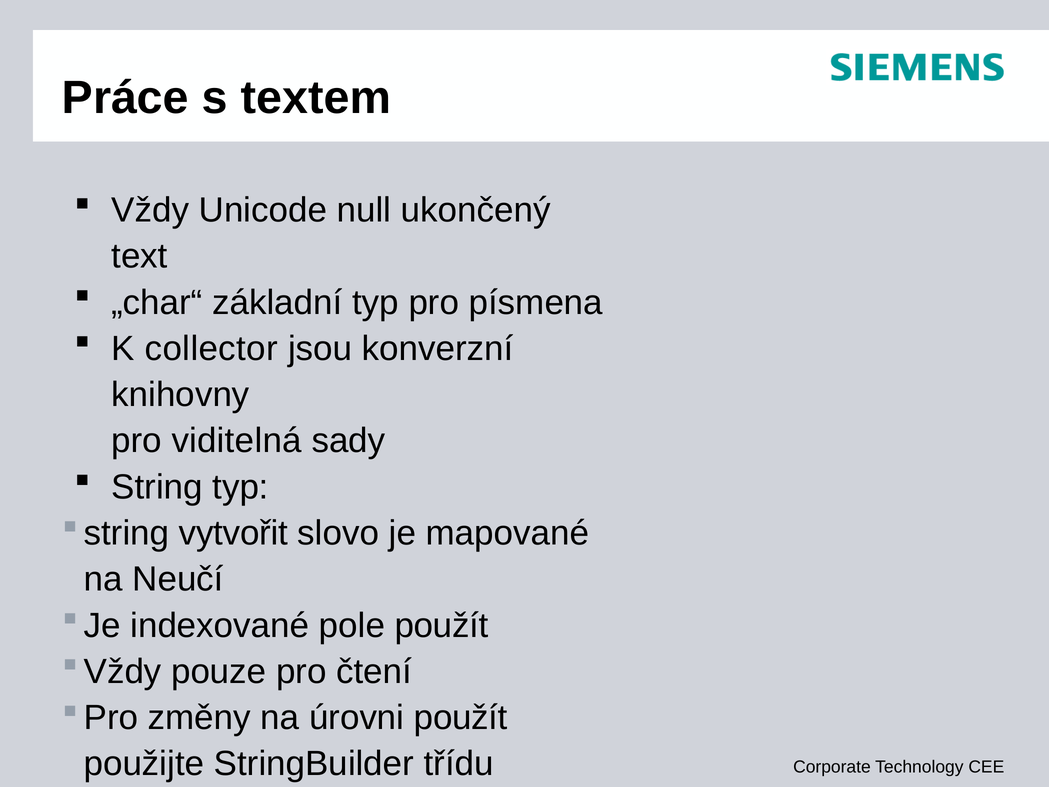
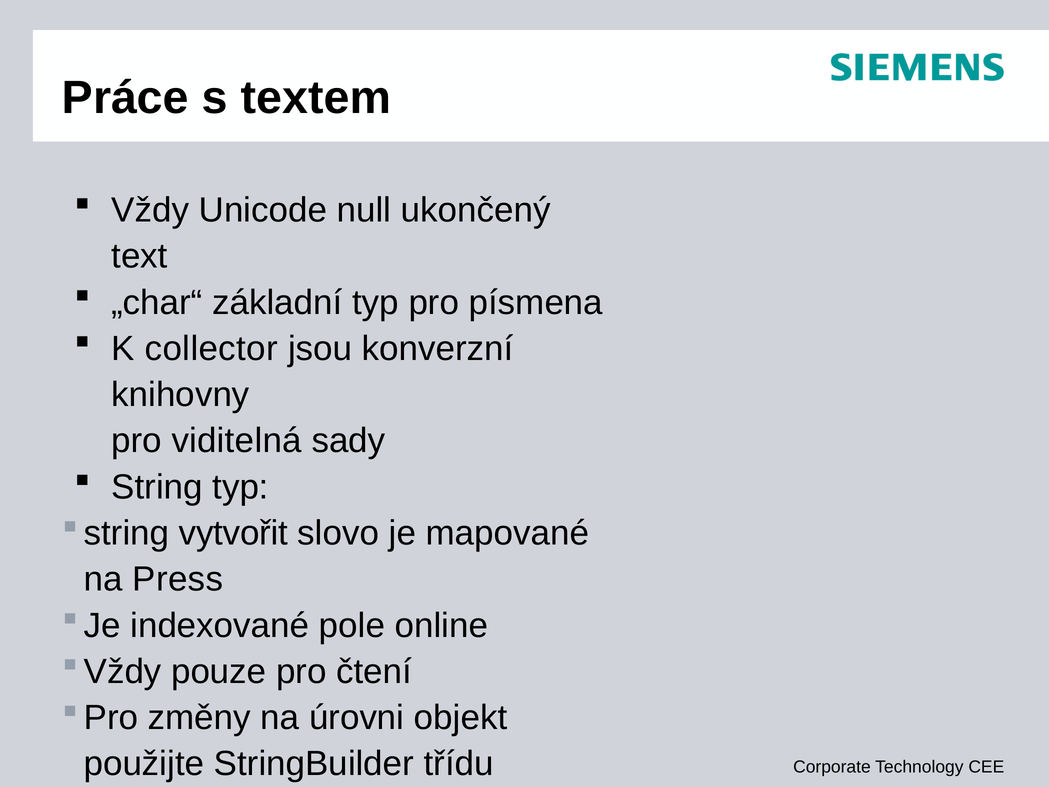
Neučí: Neučí -> Press (178, 579)
pole použít: použít -> online (441, 625)
úrovni použít: použít -> objekt (461, 718)
